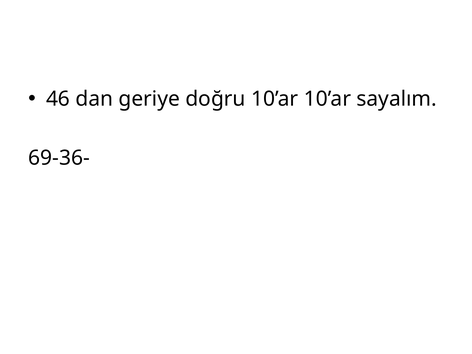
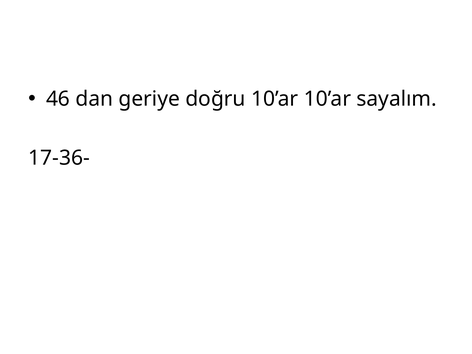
69-36-: 69-36- -> 17-36- (59, 158)
